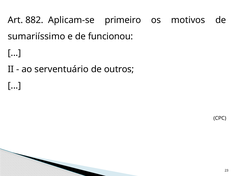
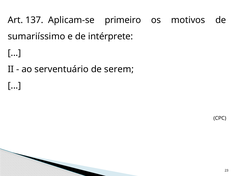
882: 882 -> 137 (34, 20)
funcionou: funcionou -> intérprete (111, 36)
outros: outros -> serem (119, 69)
